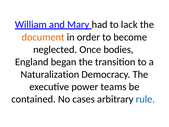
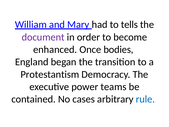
lack: lack -> tells (129, 24)
document colour: orange -> purple (43, 37)
neglected: neglected -> enhanced (55, 49)
Naturalization: Naturalization -> Protestantism (50, 74)
